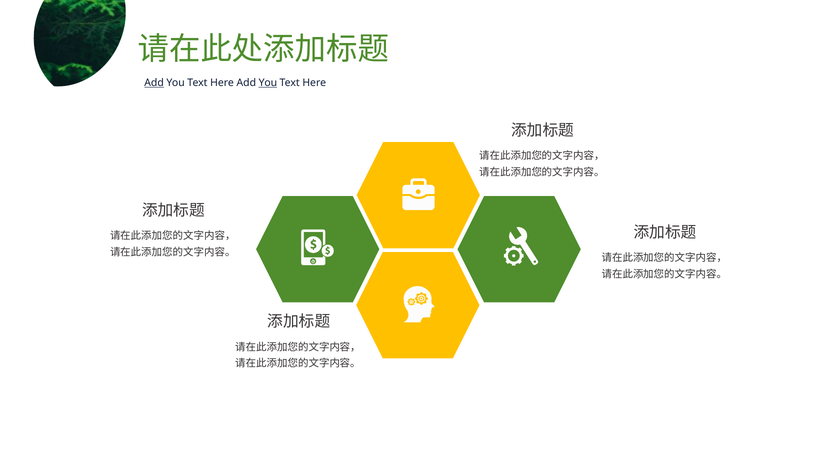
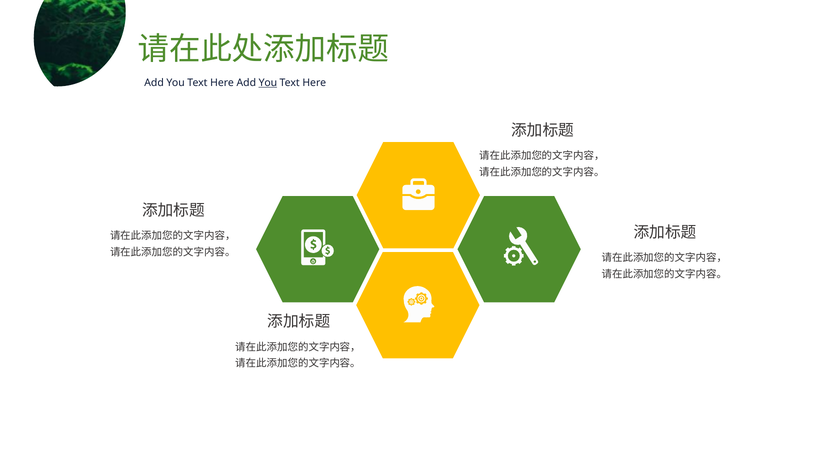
Add underline: present -> none (154, 83)
